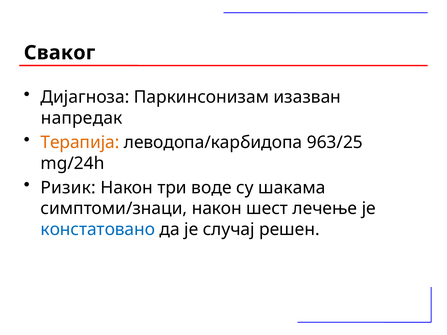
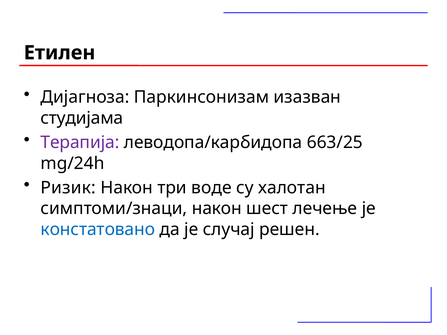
Сваког: Сваког -> Етилен (60, 53)
напредак: напредак -> студијама (82, 118)
Терапија colour: orange -> purple (80, 143)
963/25: 963/25 -> 663/25 (335, 143)
шакама: шакама -> халотан (292, 188)
